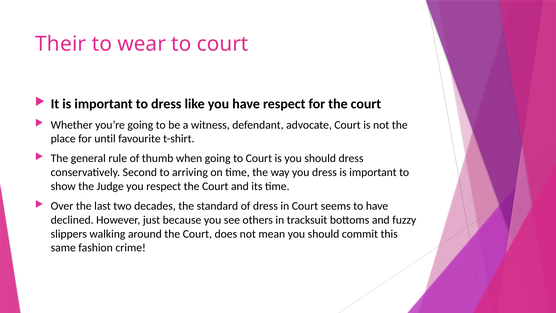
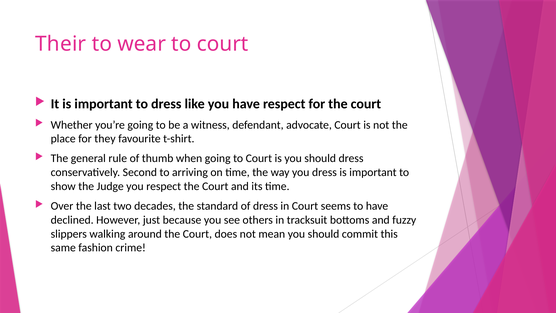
until: until -> they (105, 139)
